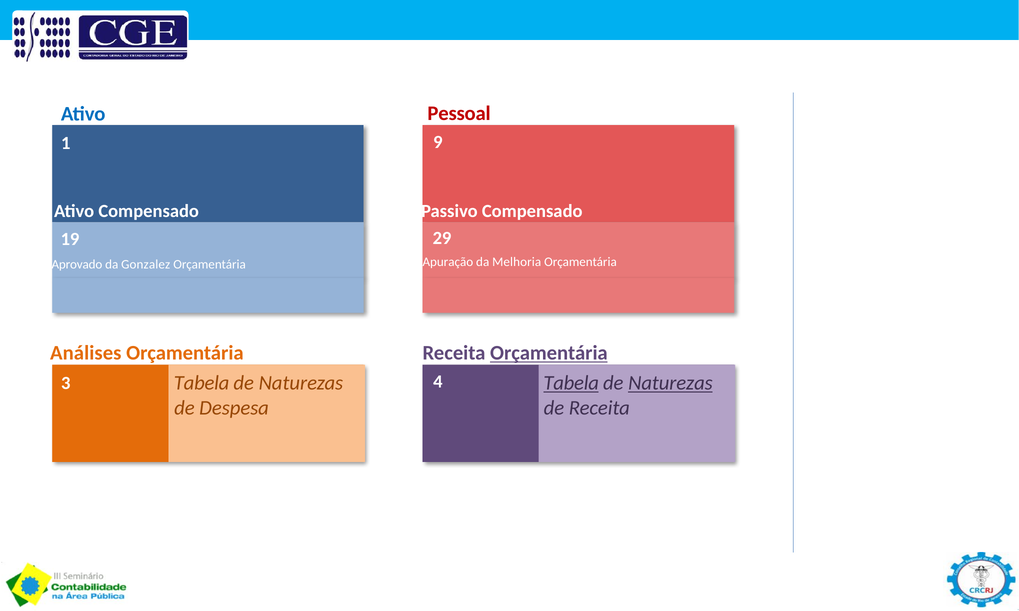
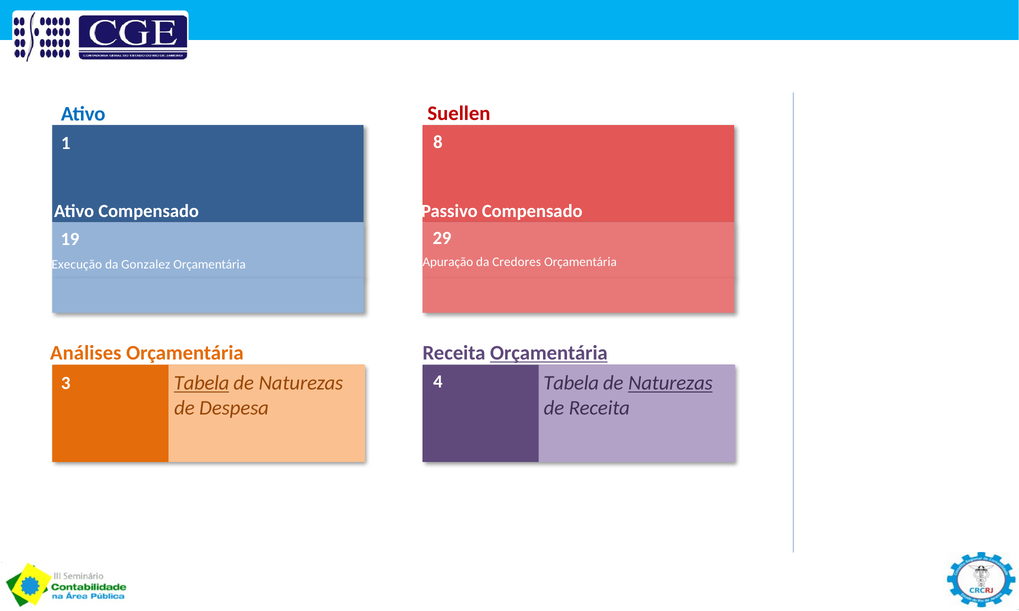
Pessoal: Pessoal -> Suellen (459, 113)
9: 9 -> 8 (438, 142)
Aprovado: Aprovado -> Execução (77, 265)
Melhoria: Melhoria -> Credores (517, 262)
Tabela underline: none -> present (202, 383)
Tabela underline: present -> none (571, 383)
